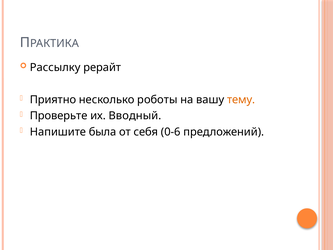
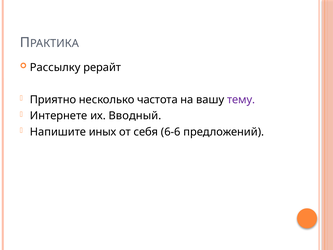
роботы: роботы -> частота (157, 100)
тему colour: orange -> purple (241, 100)
Проверьте: Проверьте -> Интернете (59, 116)
была: была -> иных (103, 132)
0-6: 0-6 -> 6-6 (171, 132)
